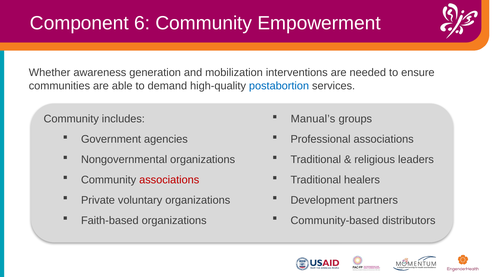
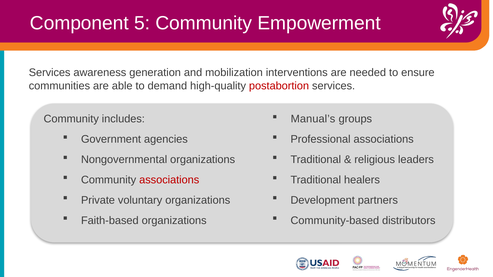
6: 6 -> 5 (142, 23)
Whether: Whether -> Services (50, 73)
postabortion colour: blue -> red (279, 86)
